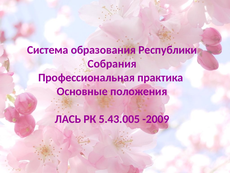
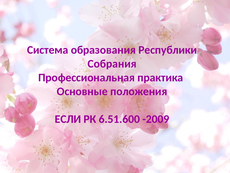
ЛАСЬ: ЛАСЬ -> ЕСЛИ (68, 119)
5.43.005: 5.43.005 -> 6.51.600 (119, 119)
